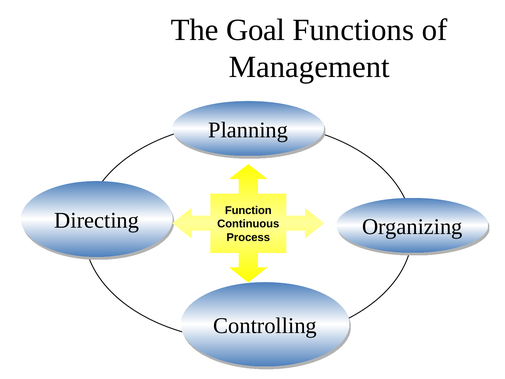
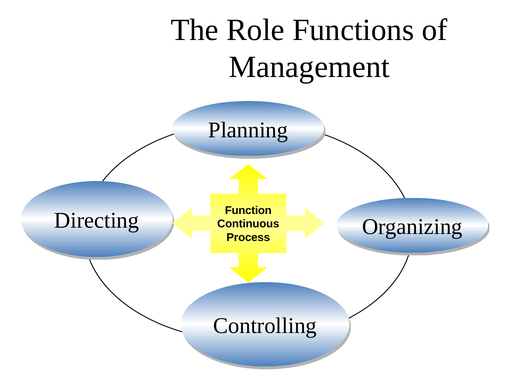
Goal: Goal -> Role (256, 30)
